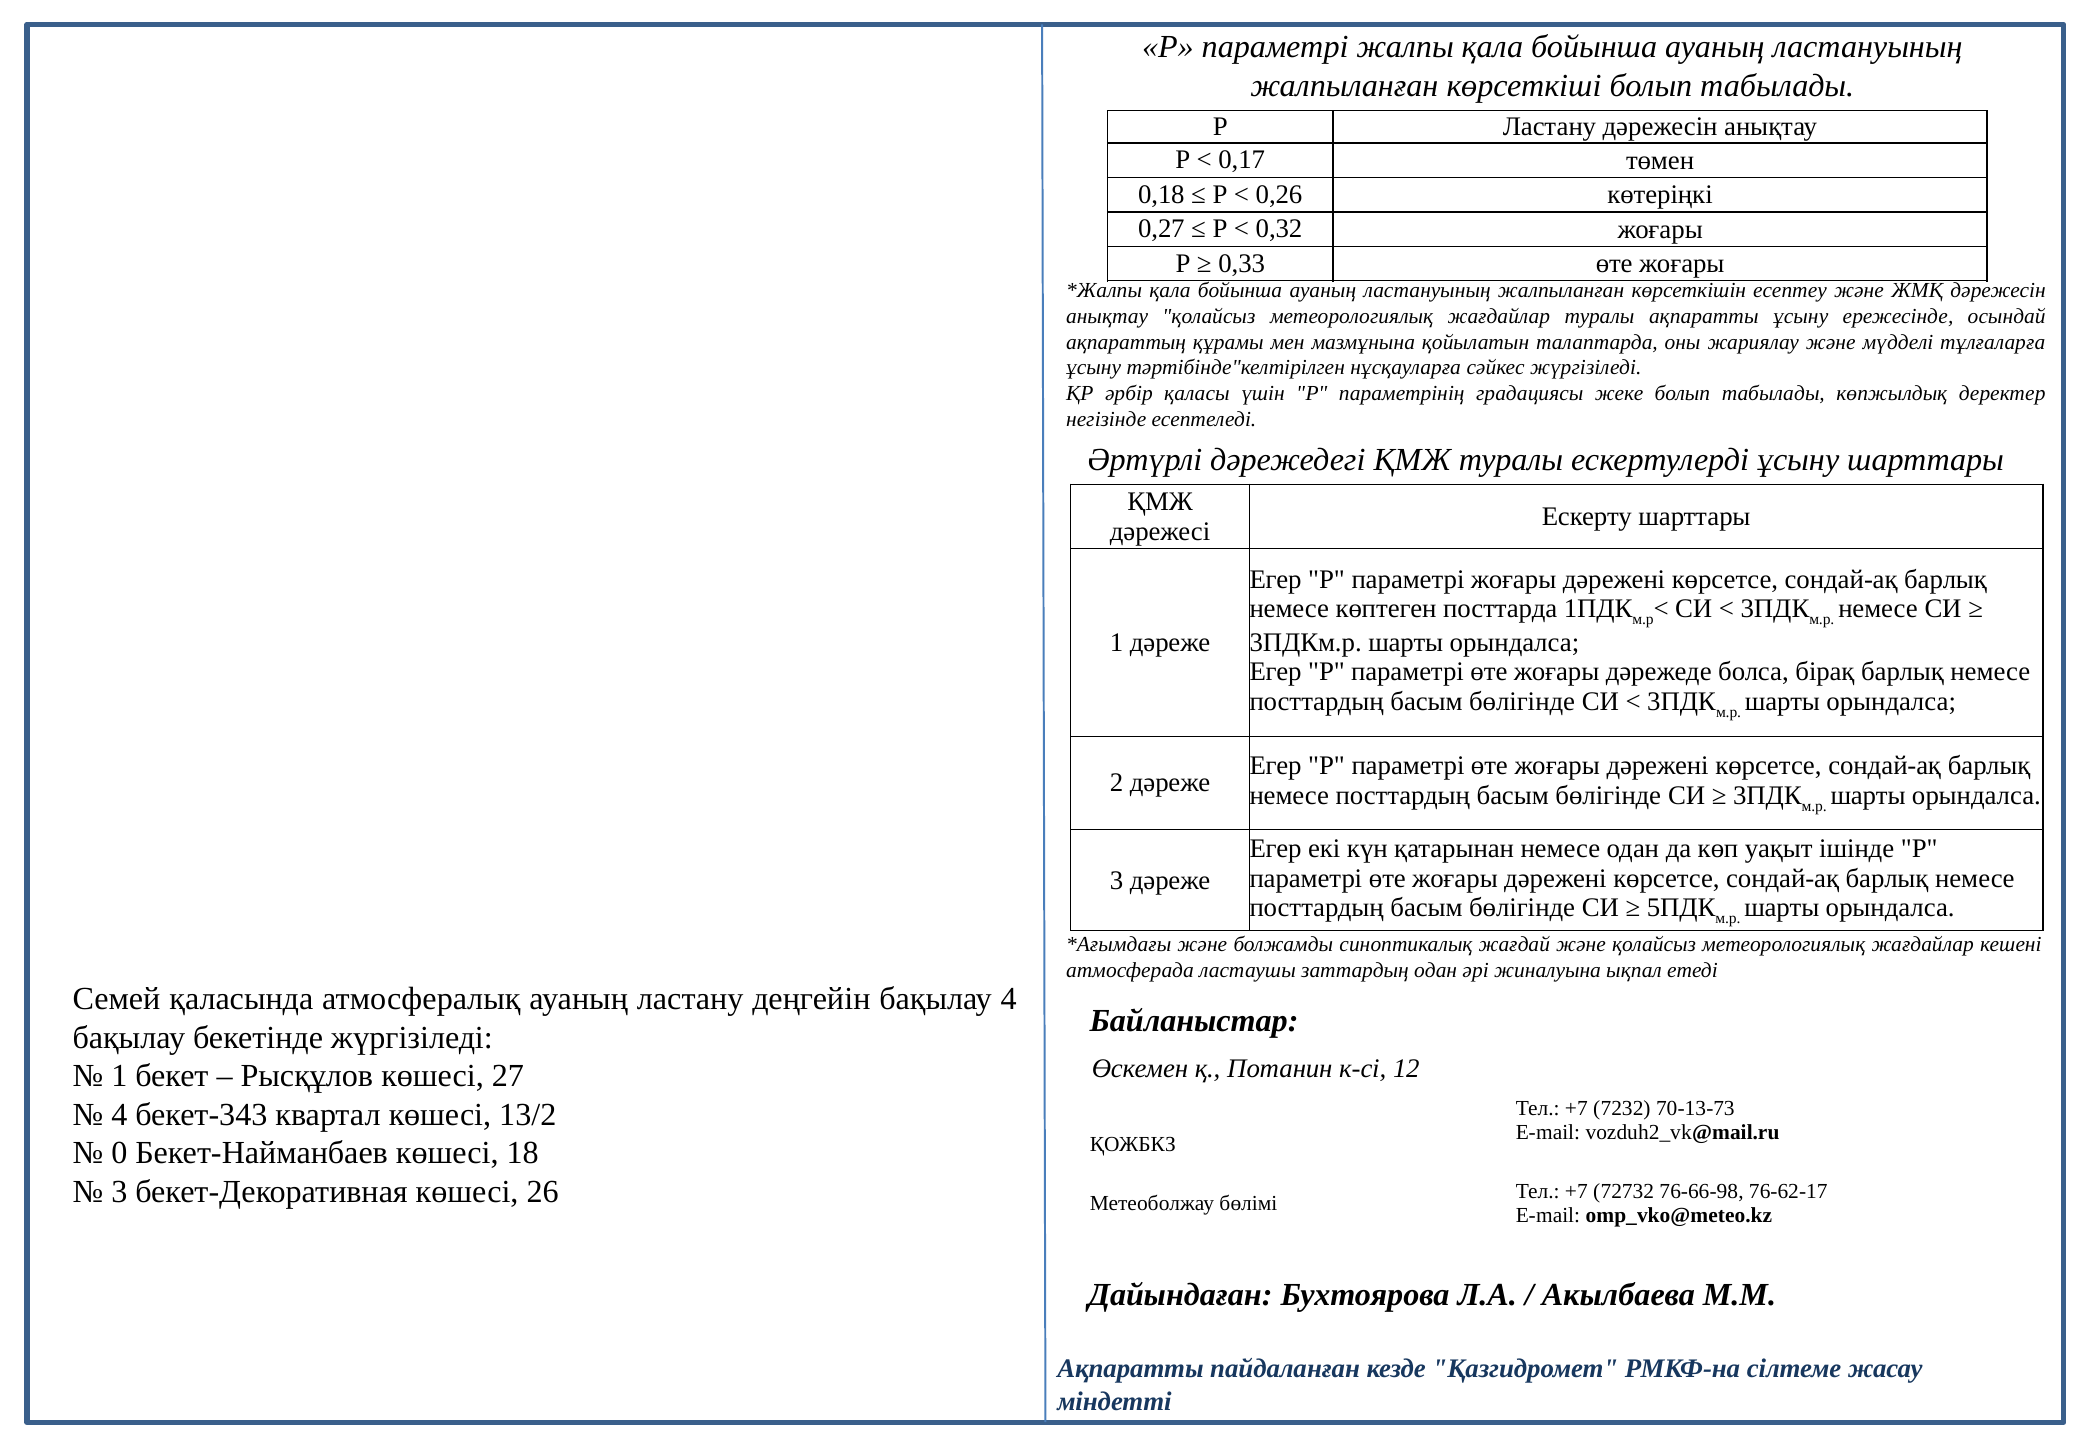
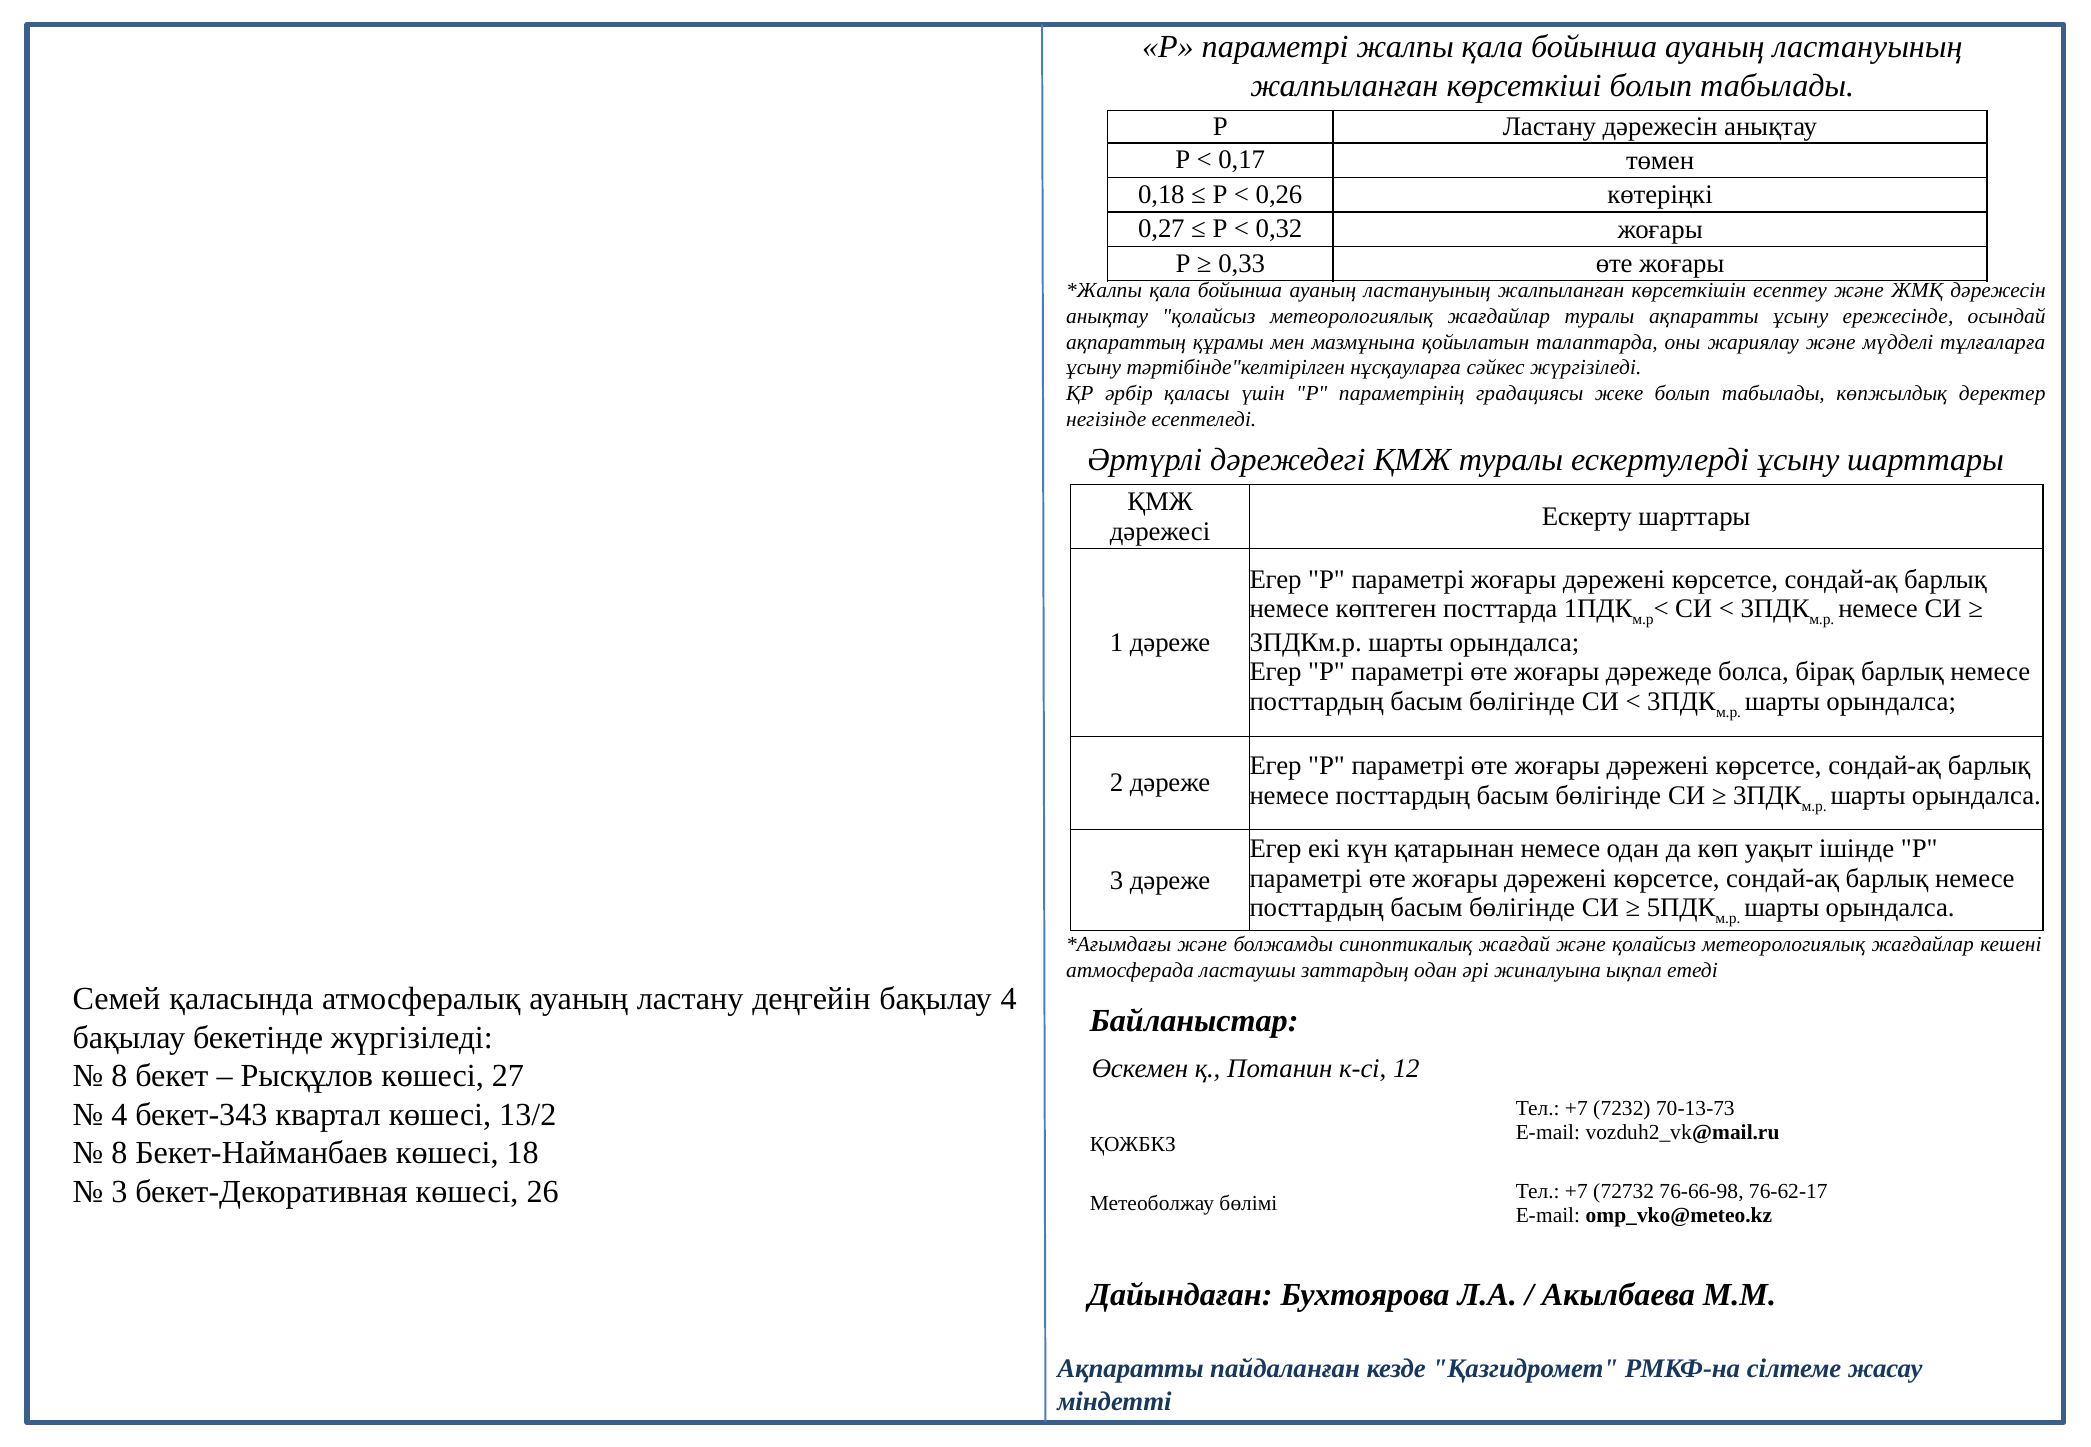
1: 1 -> 8 (119, 1076)
0: 0 -> 8 (119, 1154)
